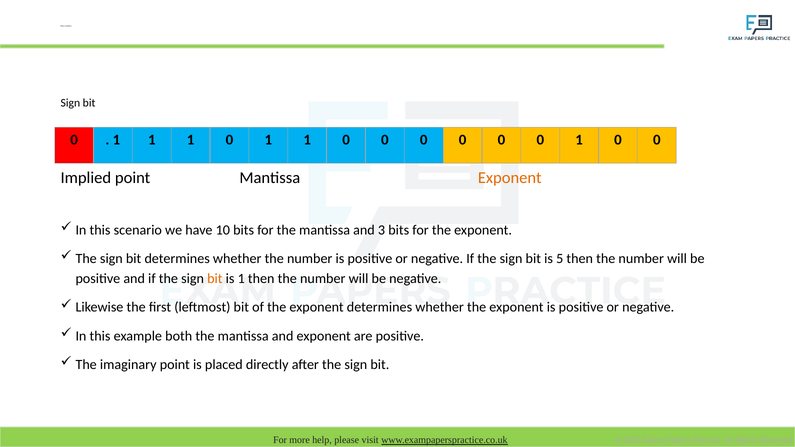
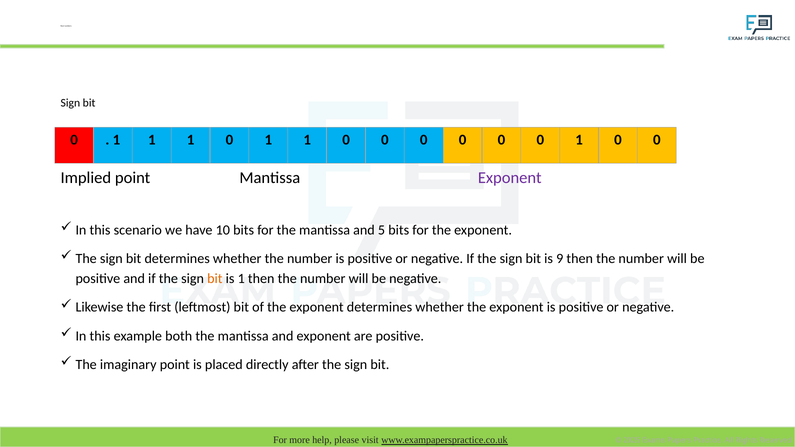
Exponent colour: orange -> purple (510, 178)
3: 3 -> 5 (382, 230)
5: 5 -> 9 (560, 259)
